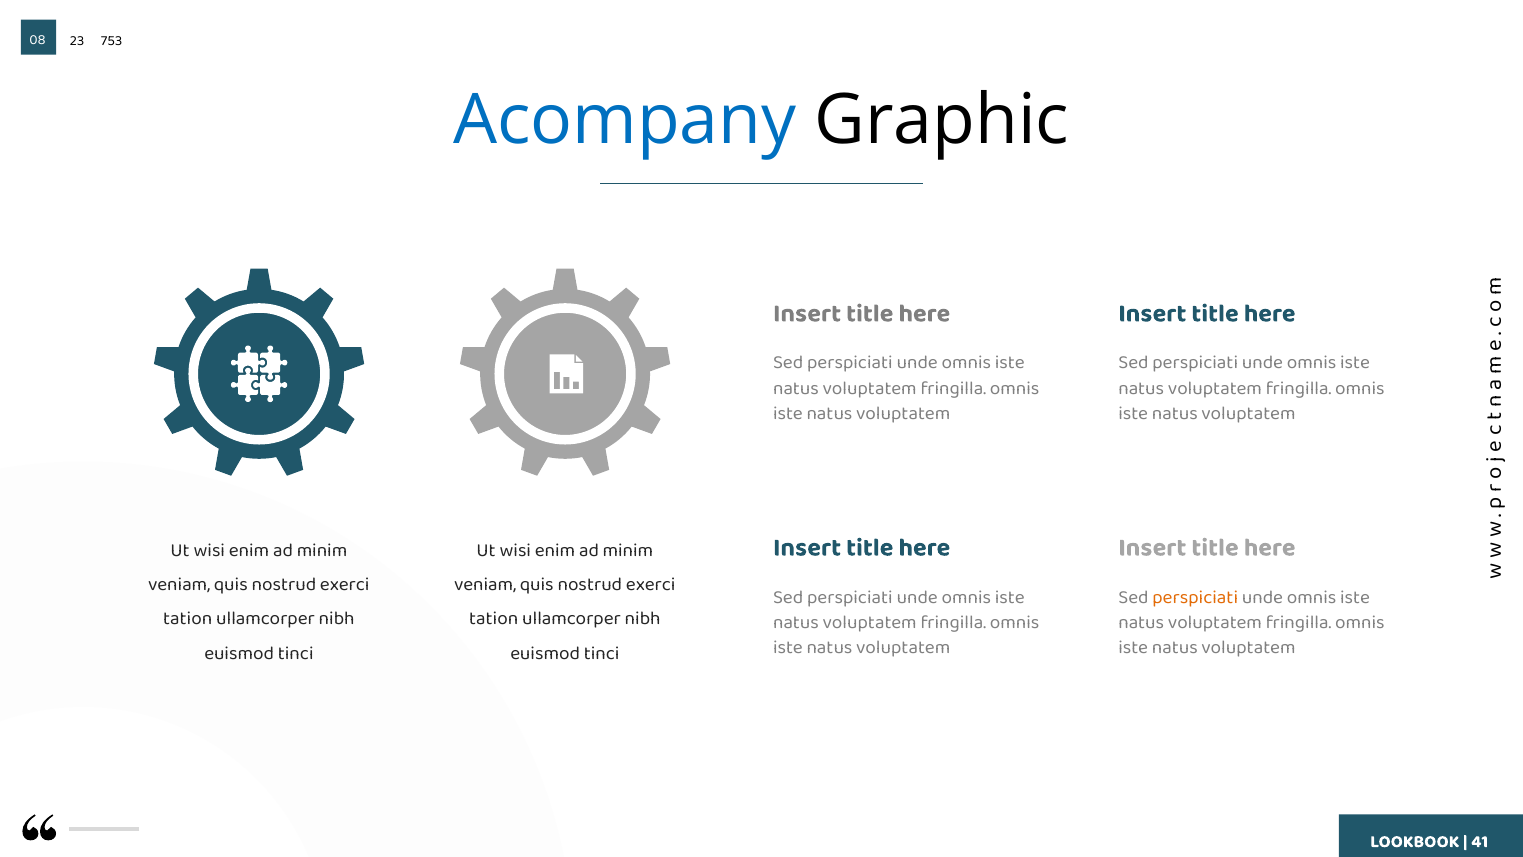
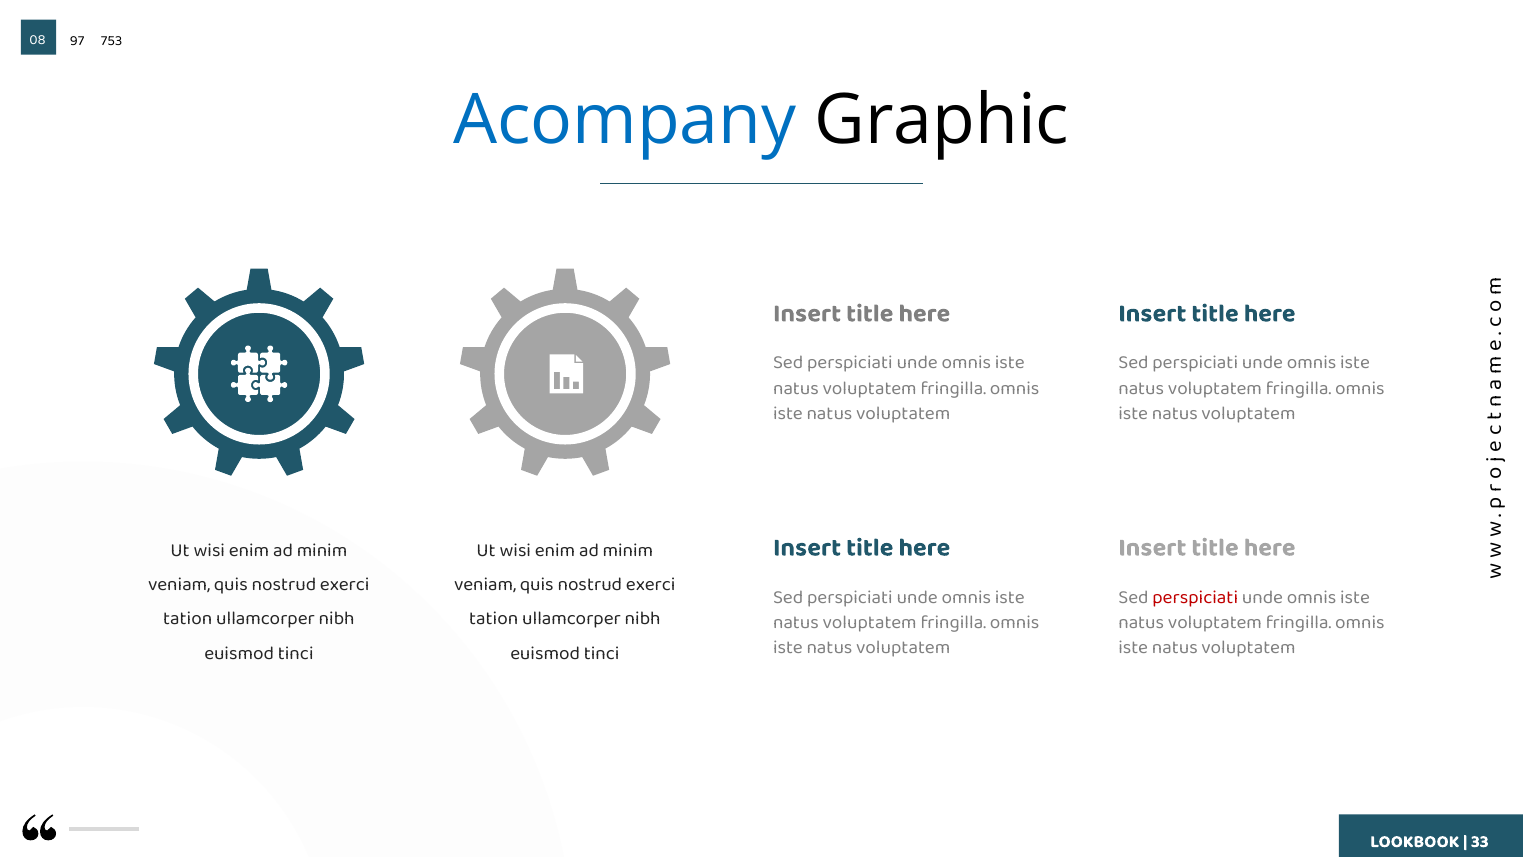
23: 23 -> 97 (77, 40)
perspiciati colour: orange -> red (1195, 597)
41: 41 -> 33 (1480, 841)
